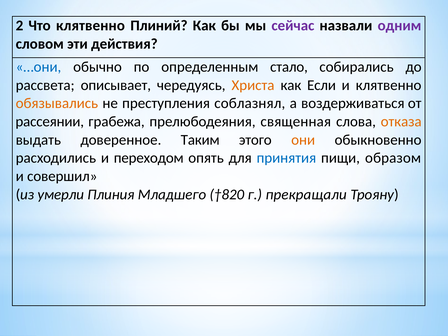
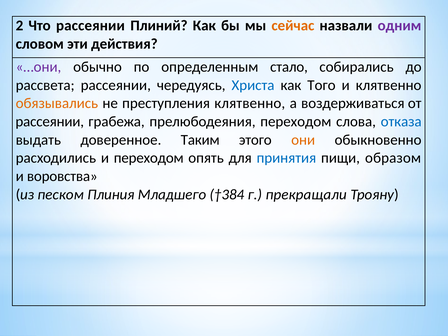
Что клятвенно: клятвенно -> рассеянии (90, 26)
сейчас colour: purple -> orange (293, 26)
…они colour: blue -> purple (38, 67)
рассвета описывает: описывает -> рассеянии (116, 85)
Христа colour: orange -> blue (253, 85)
Если: Если -> Того (321, 85)
преступления соблазнял: соблазнял -> клятвенно (250, 103)
прелюбодеяния священная: священная -> переходом (296, 122)
отказа colour: orange -> blue (401, 122)
совершил: совершил -> воровства (62, 176)
умерли: умерли -> песком (61, 194)
†820: †820 -> †384 (227, 194)
